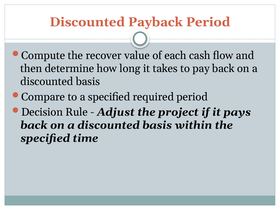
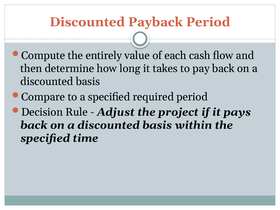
recover: recover -> entirely (104, 55)
